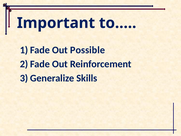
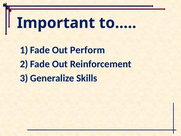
Possible: Possible -> Perform (88, 50)
